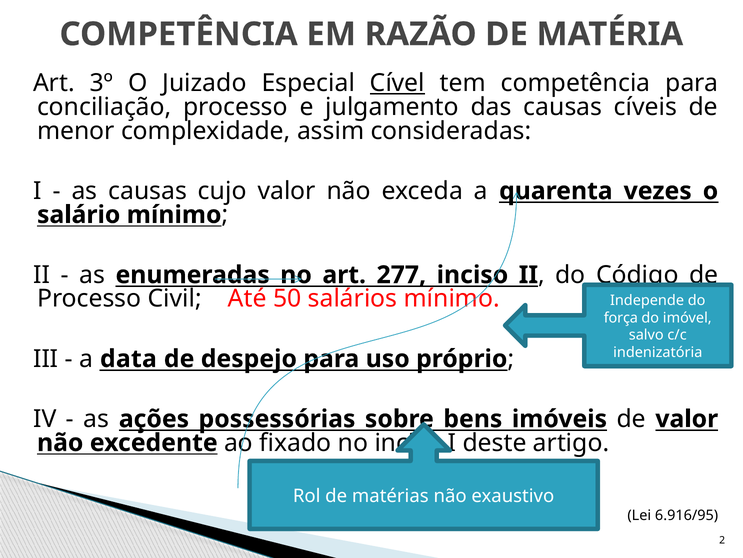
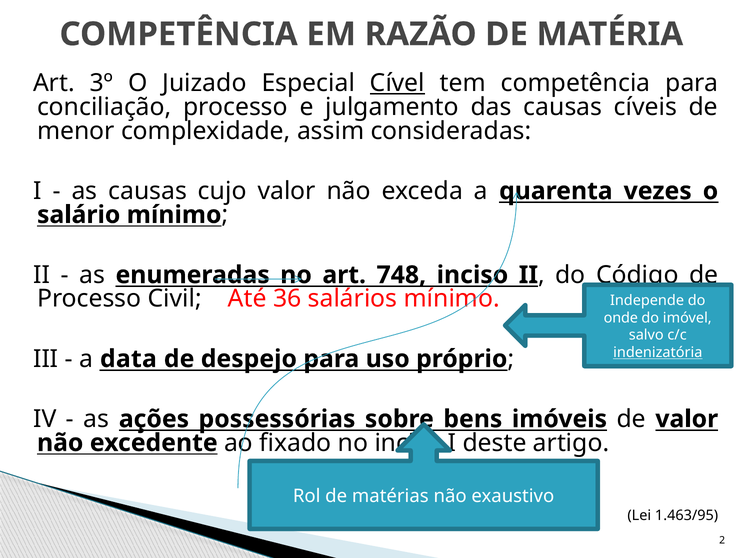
277: 277 -> 748 (401, 275)
50: 50 -> 36 (287, 298)
força: força -> onde (621, 317)
indenizatória underline: none -> present (658, 352)
6.916/95: 6.916/95 -> 1.463/95 (687, 515)
